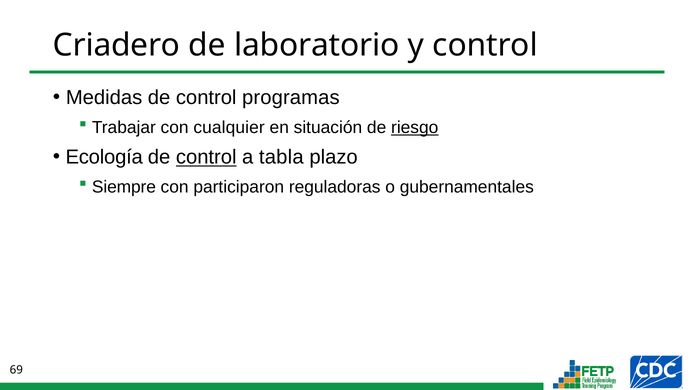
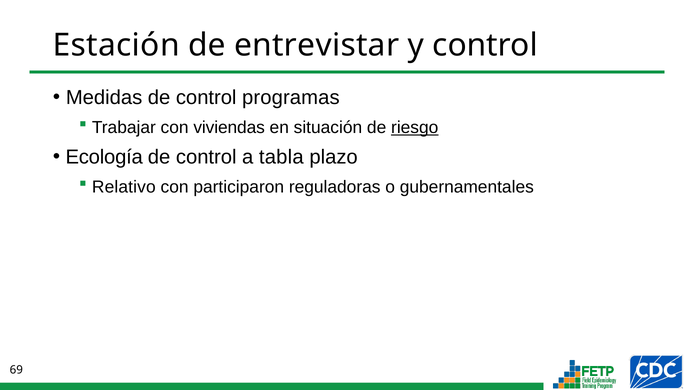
Criadero: Criadero -> Estación (116, 45)
laboratorio: laboratorio -> entrevistar (317, 45)
cualquier: cualquier -> viviendas (229, 127)
control underline: present -> none (206, 157)
Siempre: Siempre -> Relativo (124, 187)
